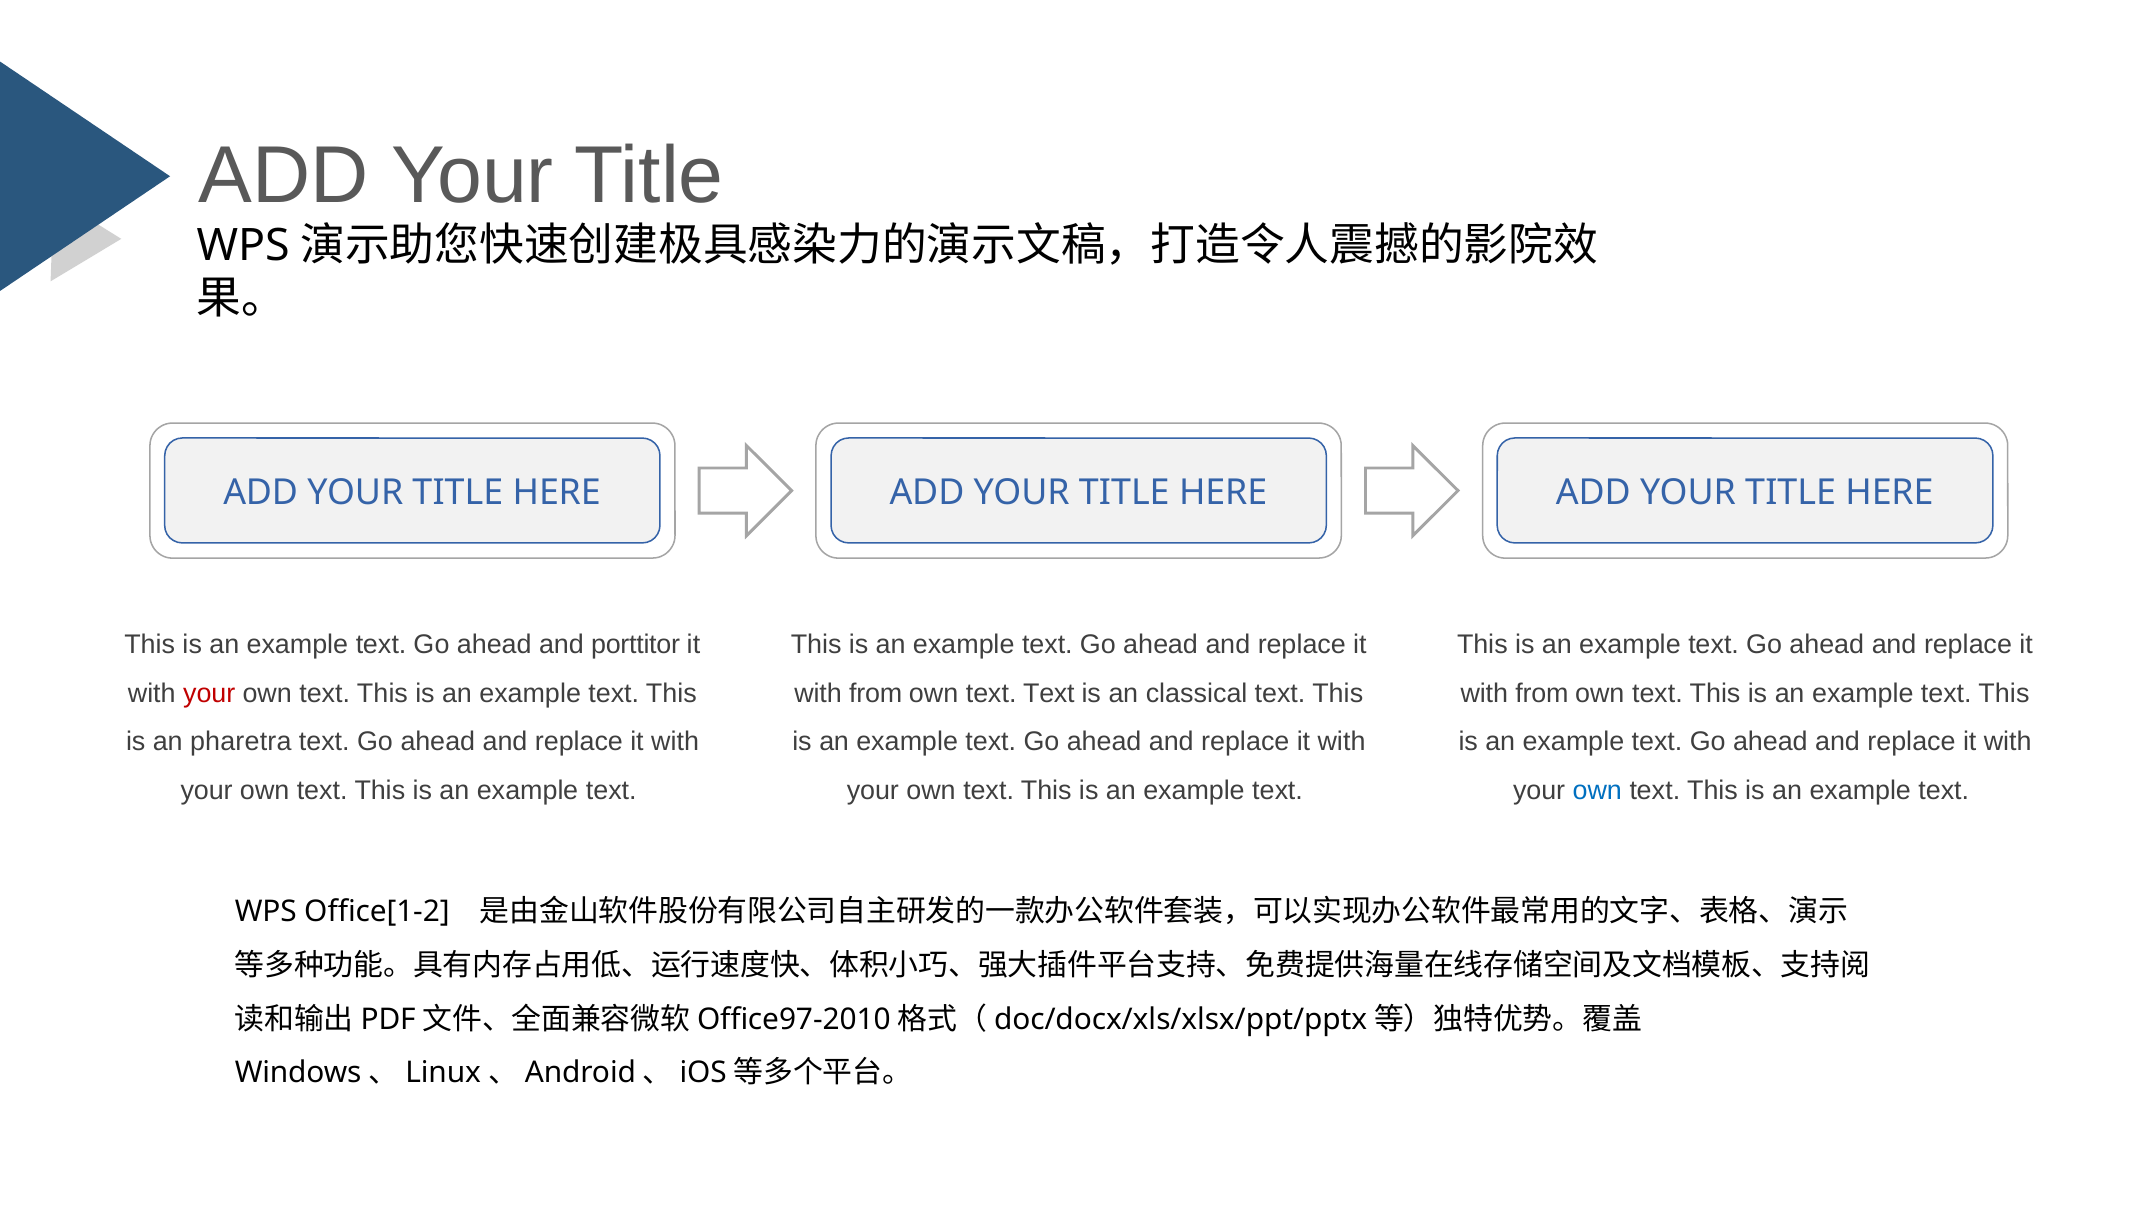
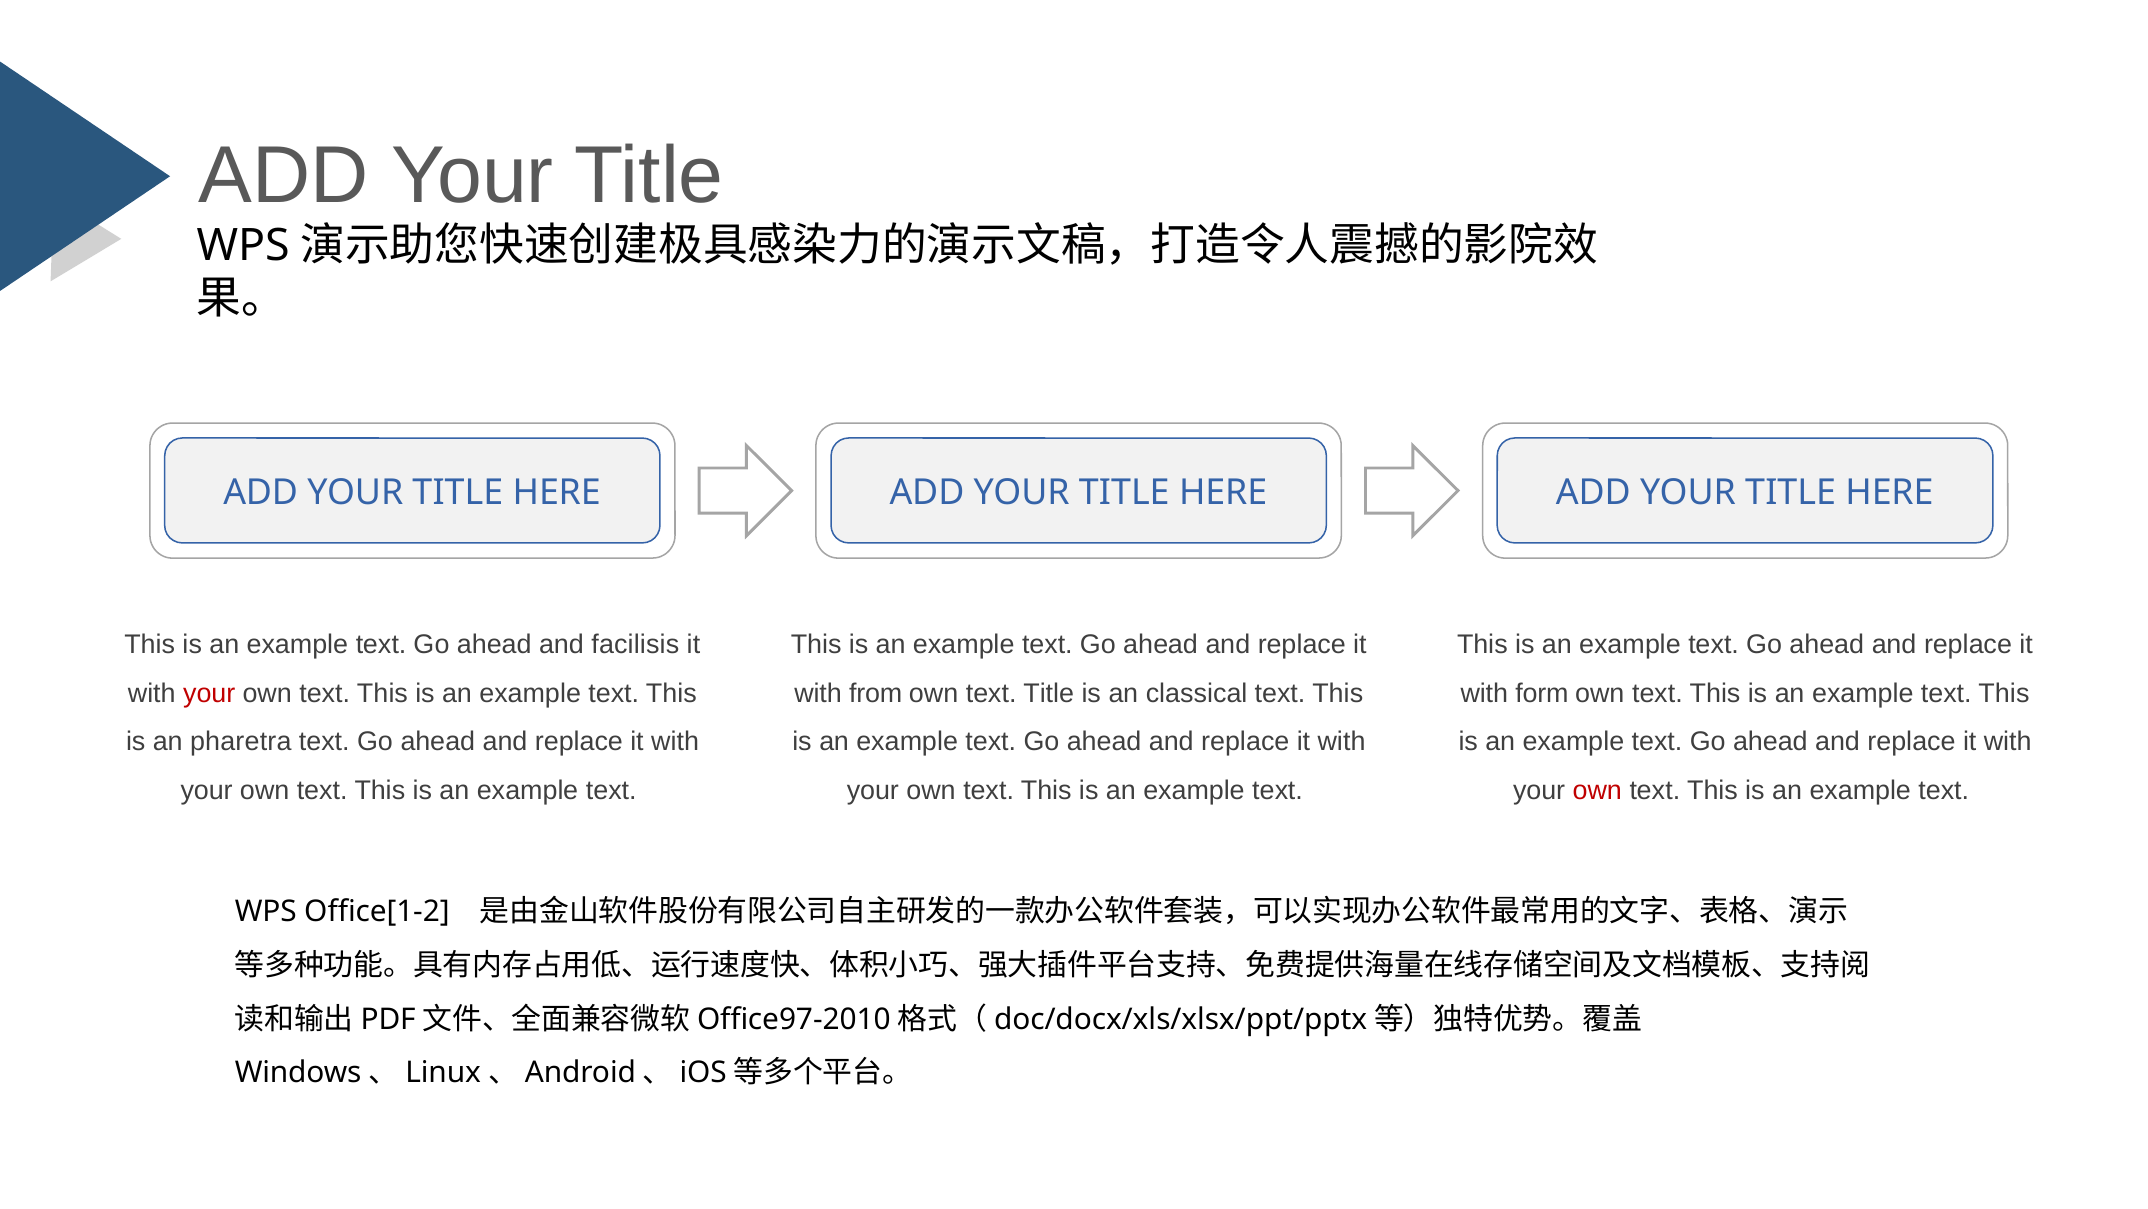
porttitor: porttitor -> facilisis (635, 644)
text Text: Text -> Title (1049, 693)
from: from -> form (1542, 693)
own colour: blue -> red (1597, 790)
